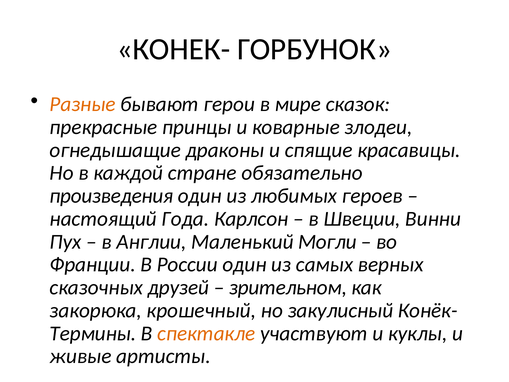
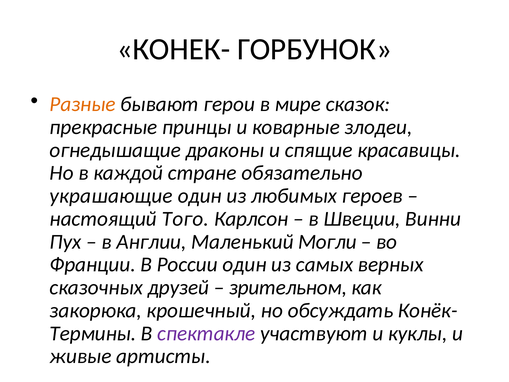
произведения: произведения -> украшающие (111, 196)
Года: Года -> Того (185, 219)
закулисный: закулисный -> обсуждать (340, 310)
спектакле colour: orange -> purple (206, 333)
